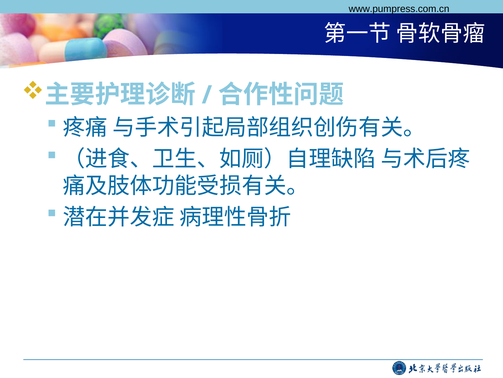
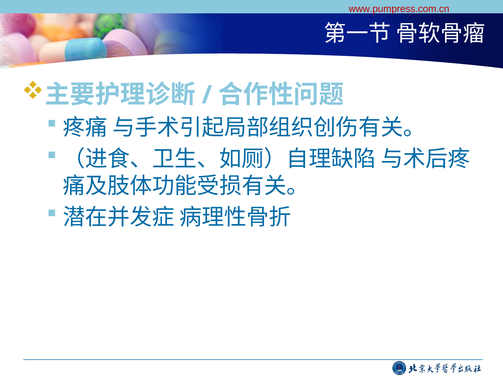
www.pumpress.com.cn colour: black -> red (399, 9)
